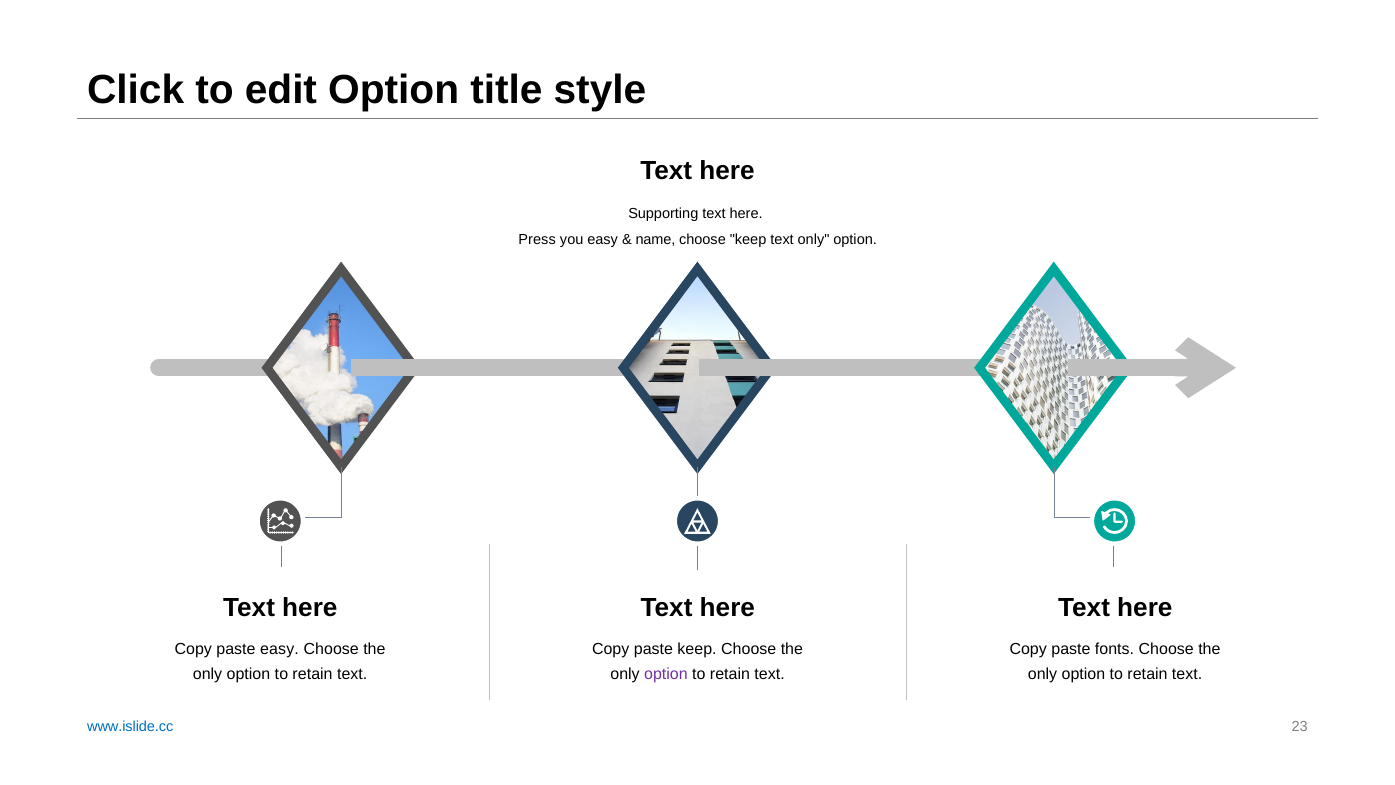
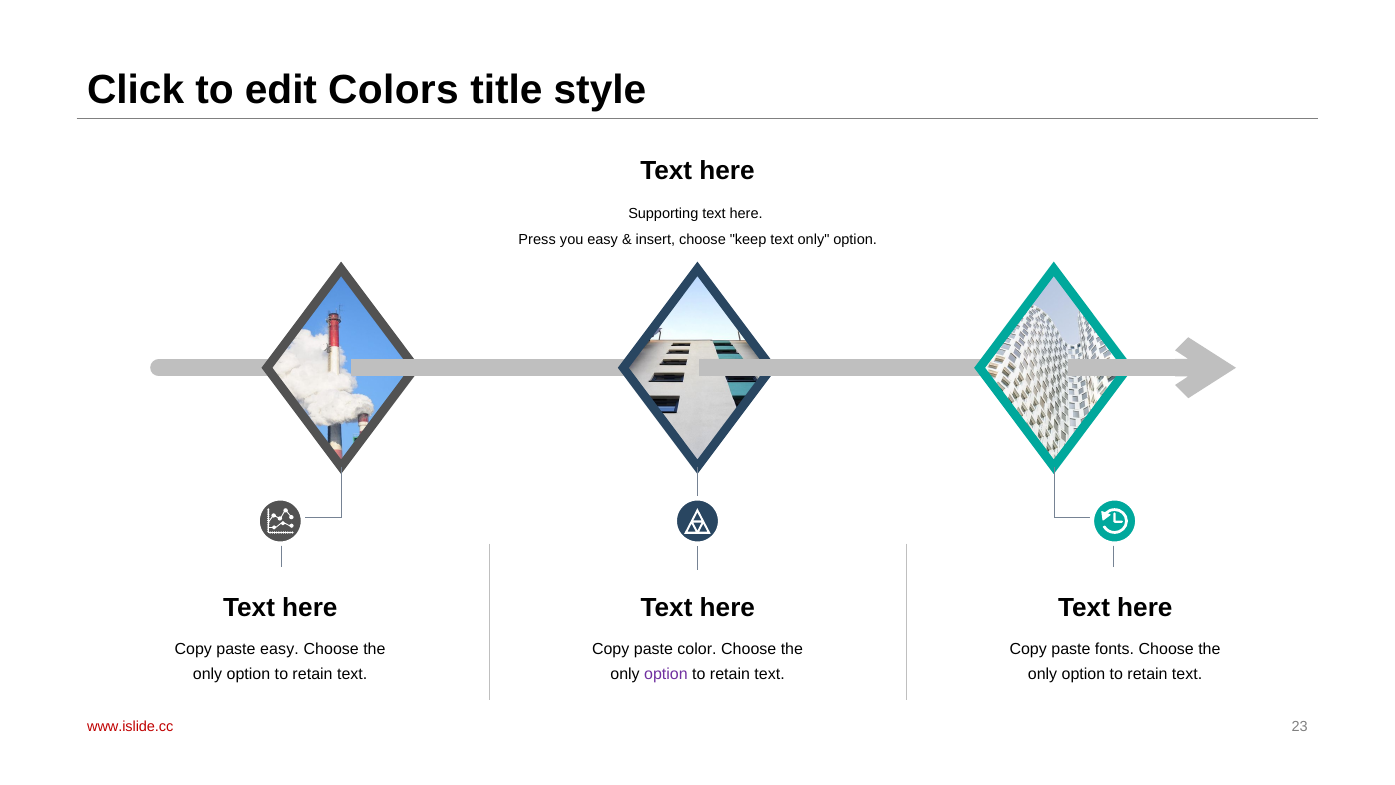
edit Option: Option -> Colors (394, 90)
name: name -> insert (655, 240)
paste keep: keep -> color (697, 649)
www.islide.cc colour: blue -> red (130, 727)
